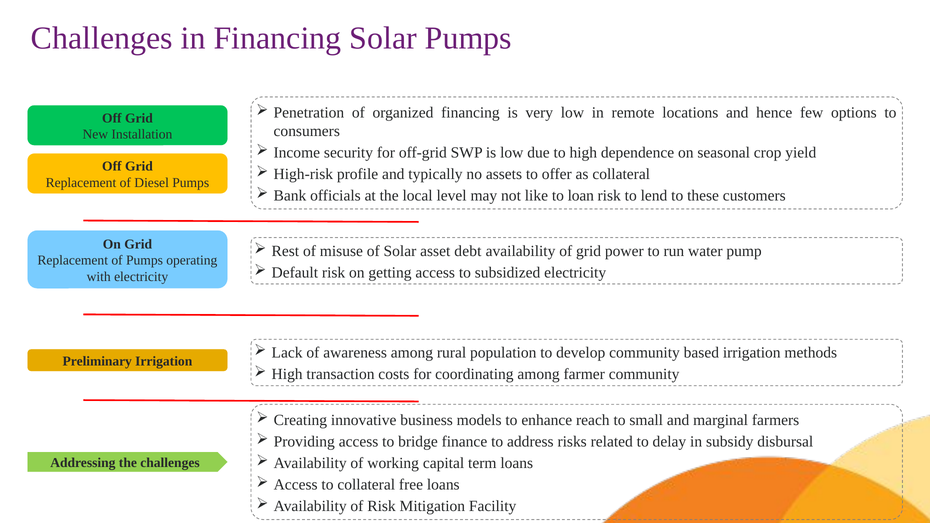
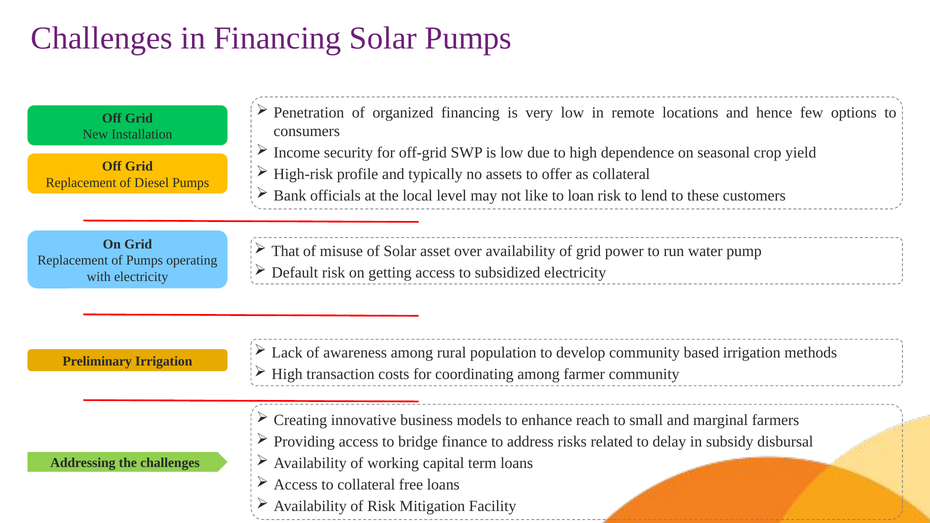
Rest: Rest -> That (285, 251)
debt: debt -> over (468, 251)
